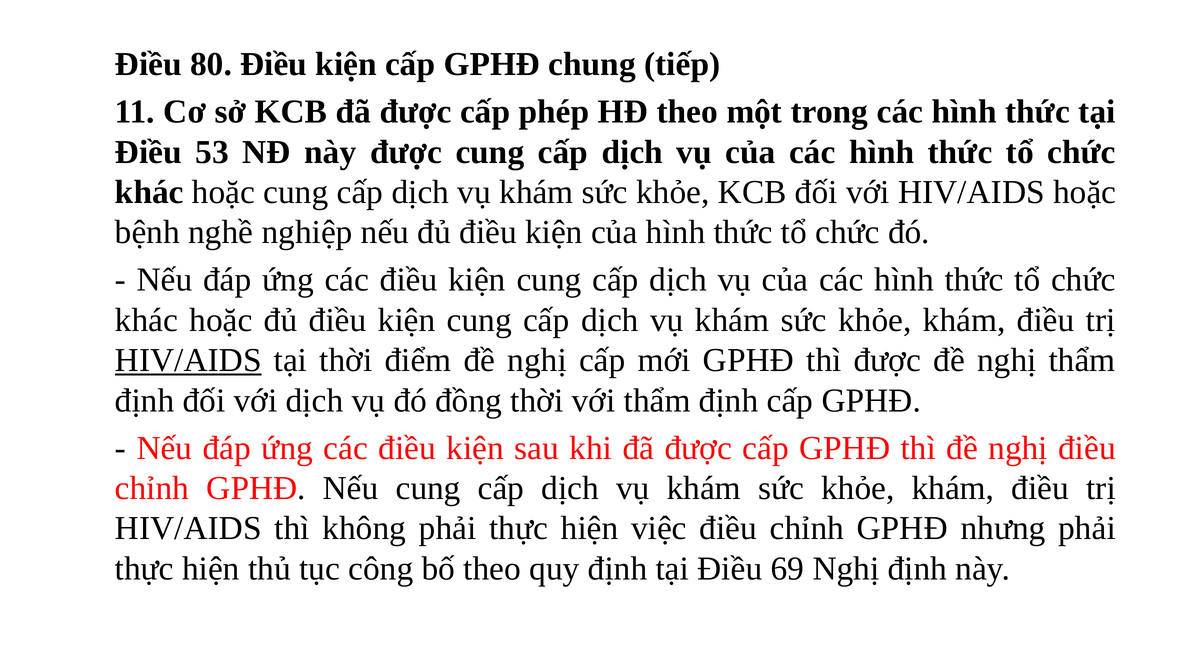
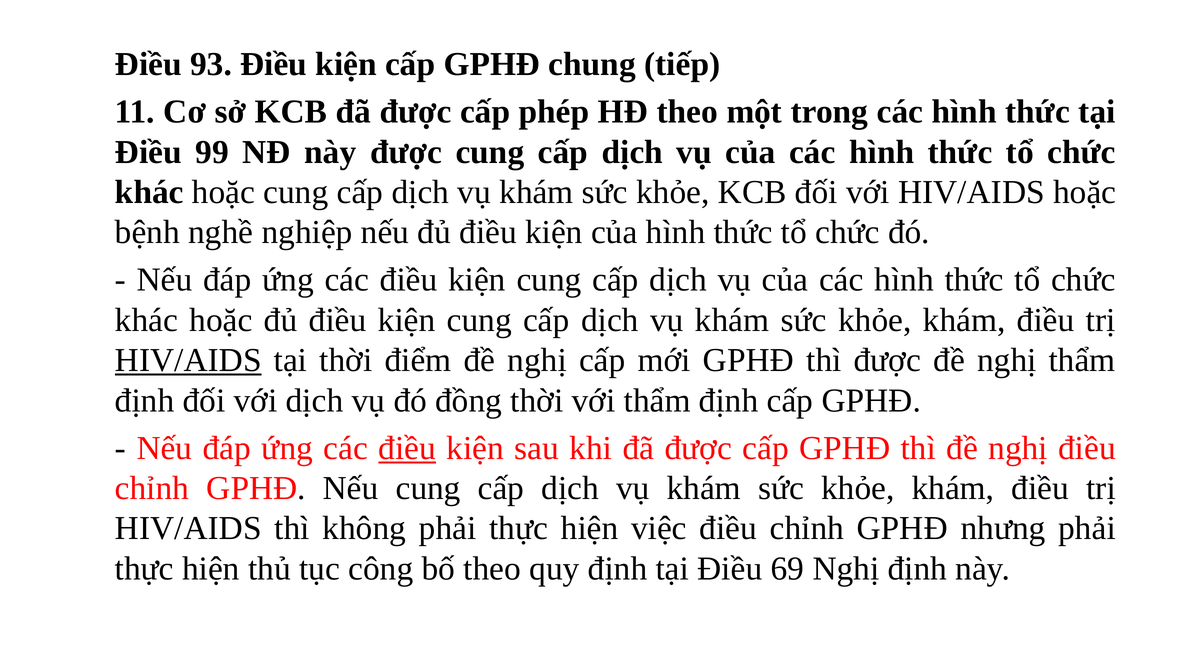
80: 80 -> 93 (211, 64)
53: 53 -> 99 (212, 152)
điều underline: none -> present (407, 448)
